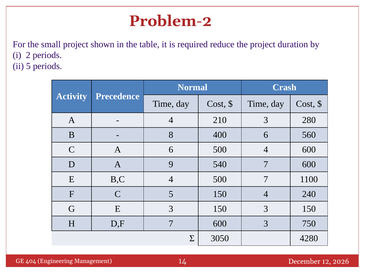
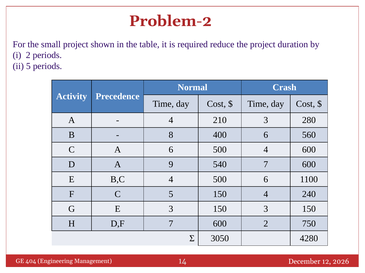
500 7: 7 -> 6 (266, 180)
600 3: 3 -> 2 (266, 224)
